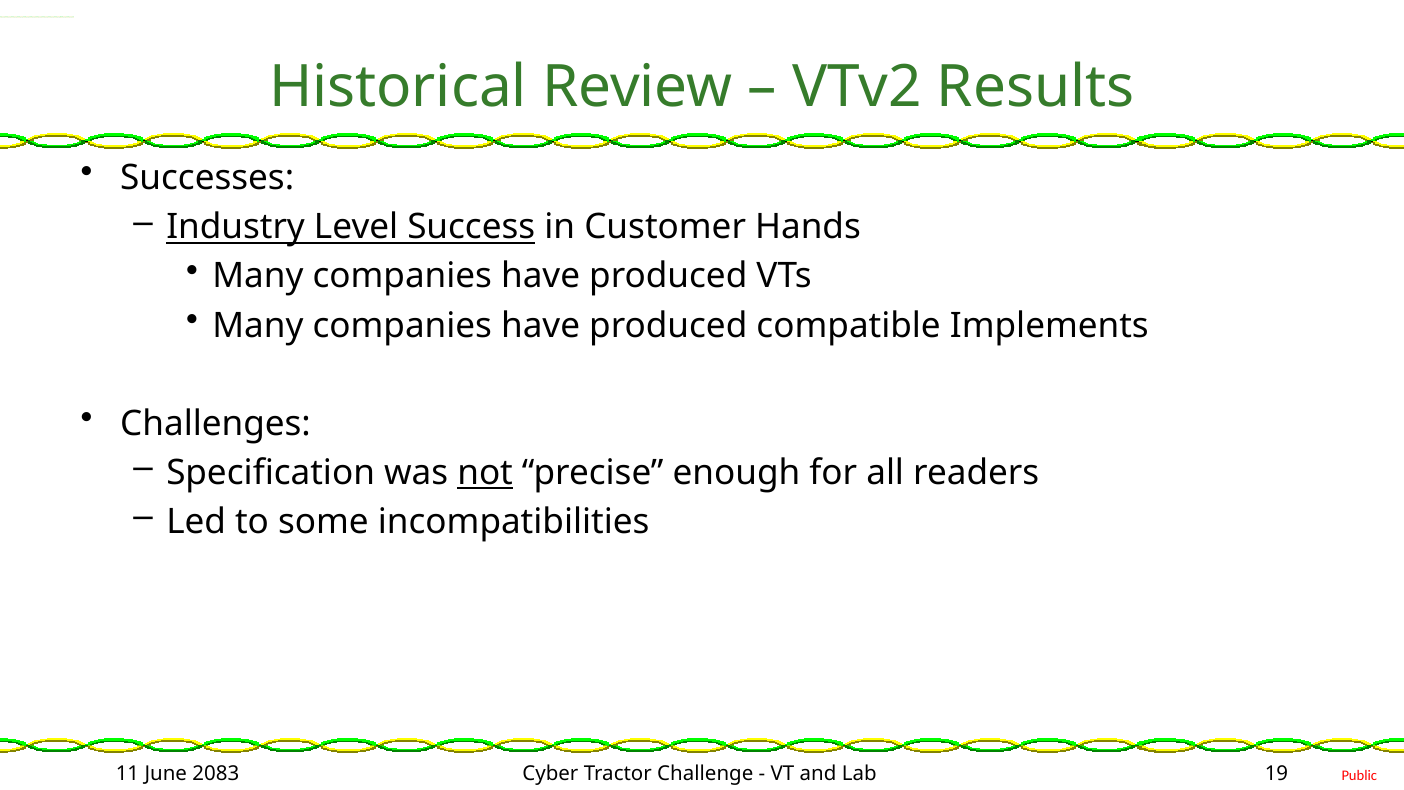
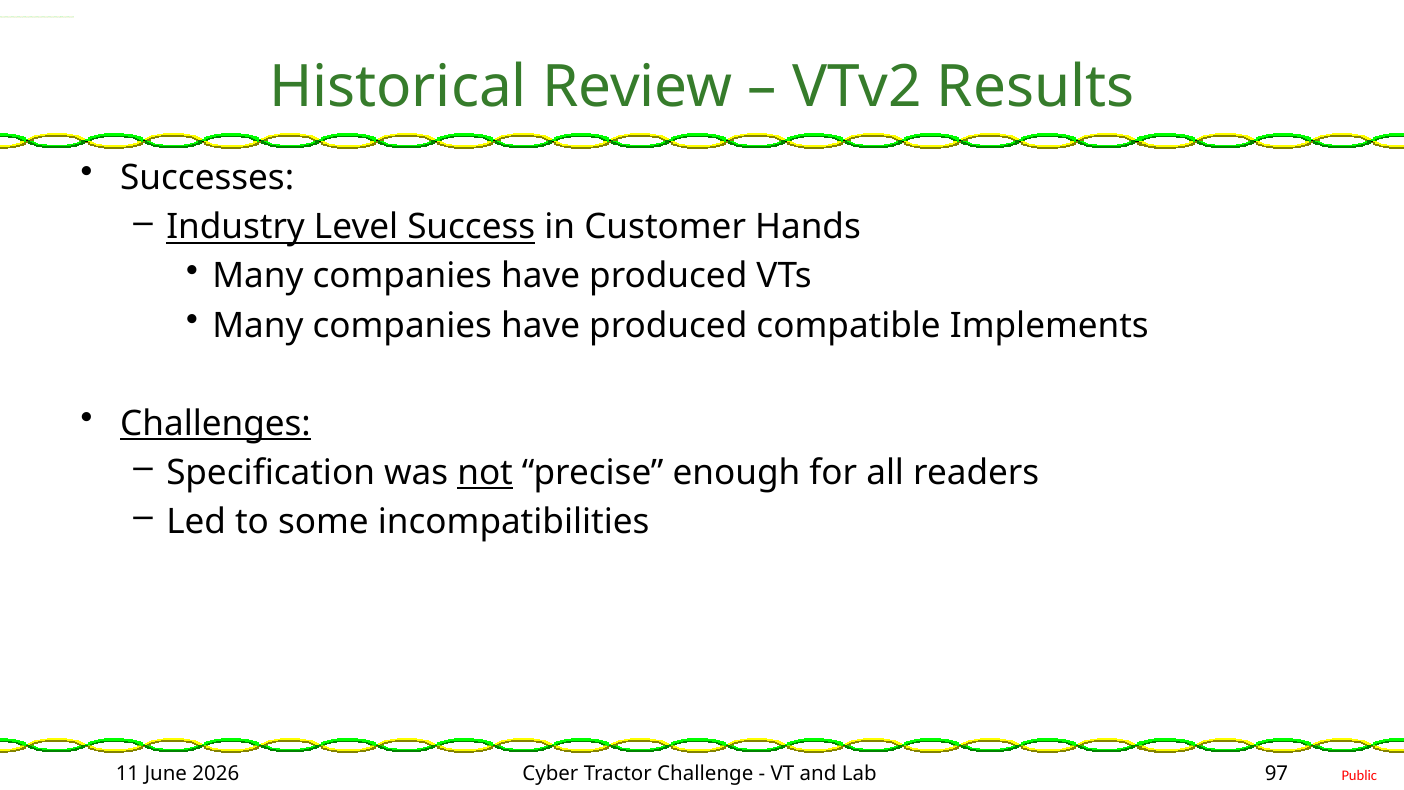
Challenges underline: none -> present (216, 424)
2083: 2083 -> 2026 (216, 774)
19: 19 -> 97 (1277, 774)
